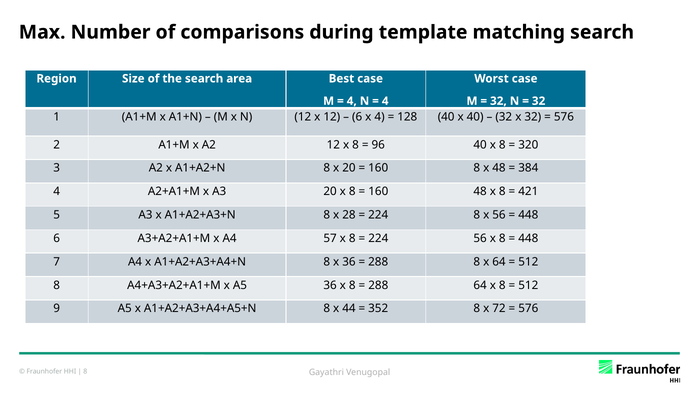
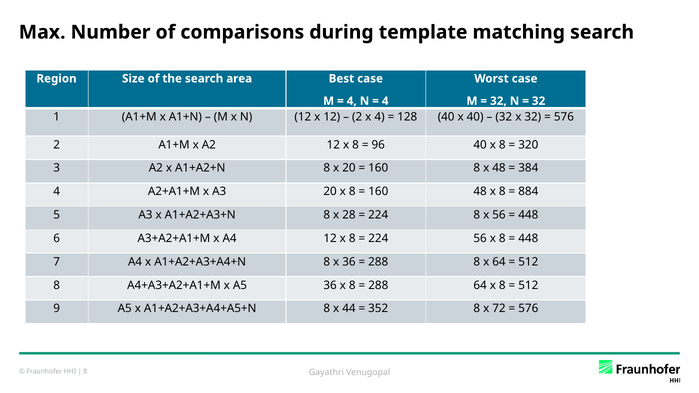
6: 6 -> 2 (357, 117)
421: 421 -> 884 (528, 192)
A4 57: 57 -> 12 (330, 238)
